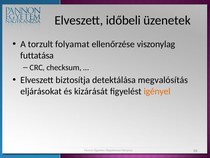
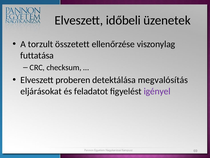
folyamat: folyamat -> összetett (72, 44)
biztosítja: biztosítja -> proberen (73, 80)
kizárását: kizárását -> feladatot (91, 91)
igényel colour: orange -> purple (157, 91)
